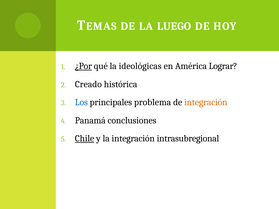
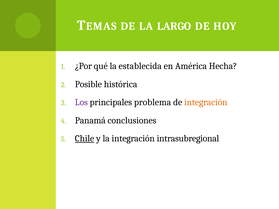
LUEGO: LUEGO -> LARGO (174, 26)
¿Por underline: present -> none (83, 66)
ideológicas: ideológicas -> establecida (140, 66)
Lograr: Lograr -> Hecha (223, 66)
Creado: Creado -> Posible (88, 84)
Los colour: blue -> purple (81, 102)
